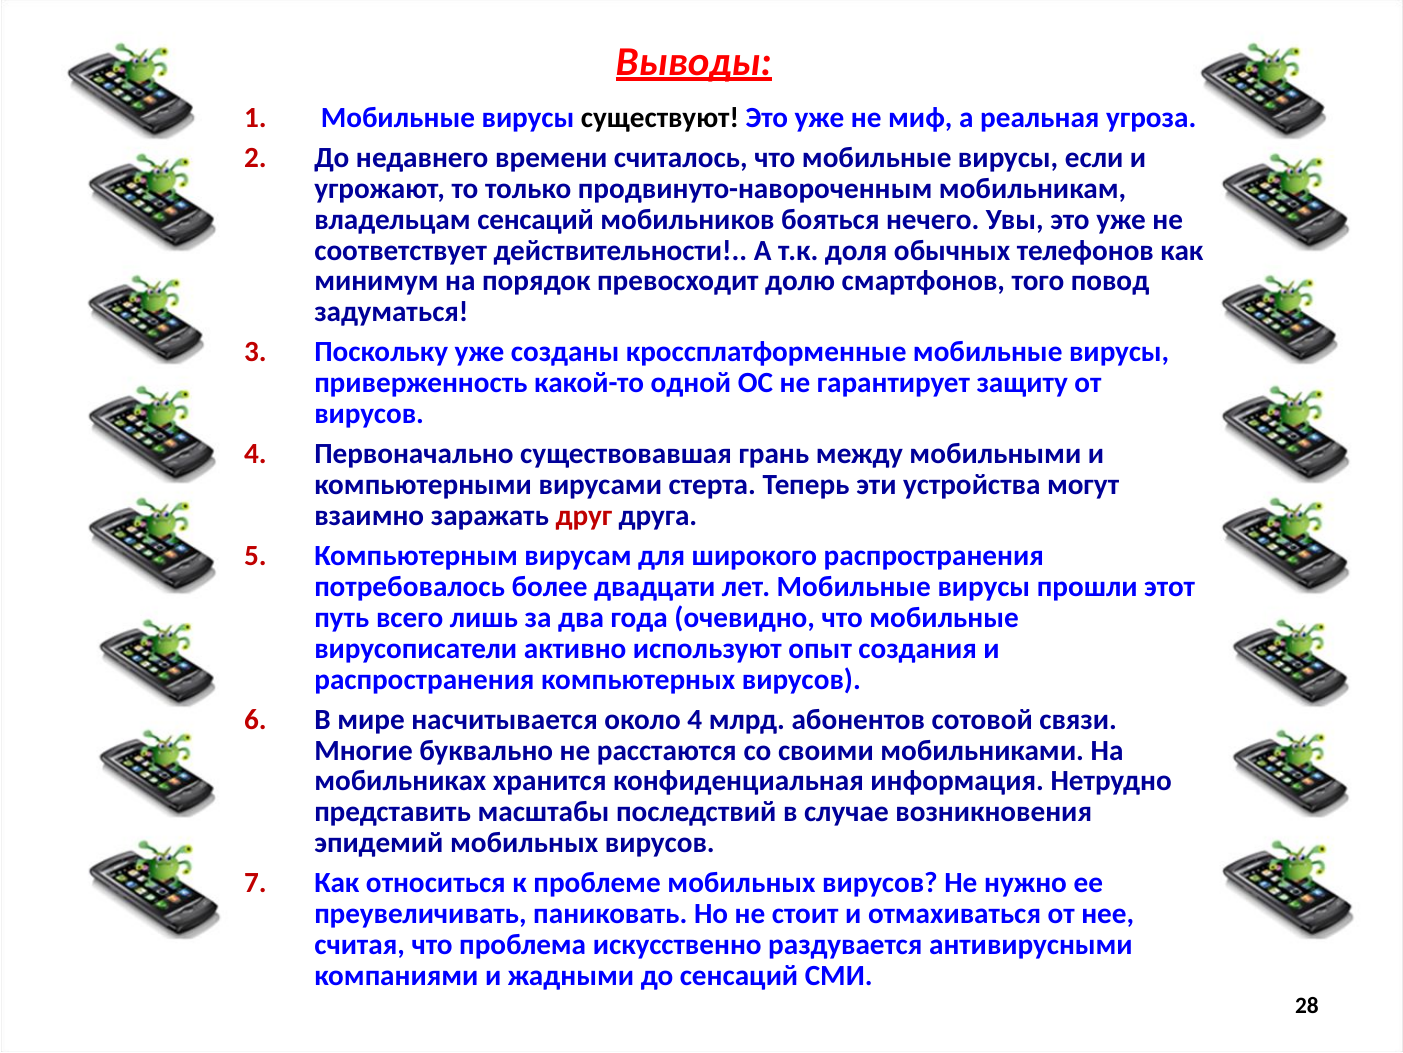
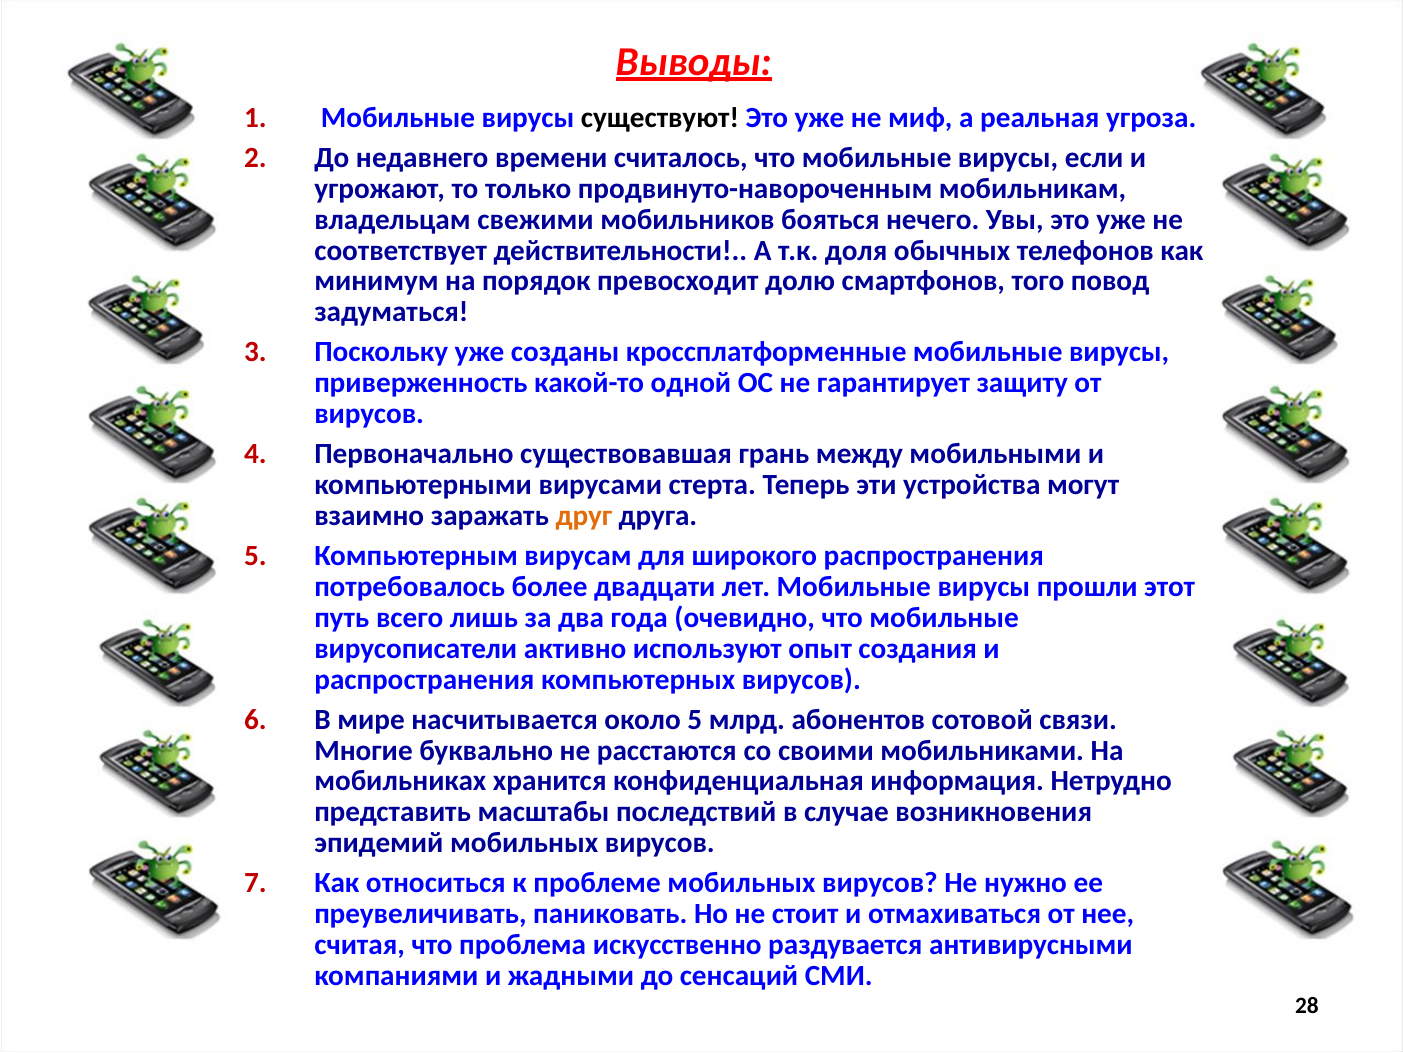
владельцам сенсаций: сенсаций -> свежими (535, 219)
друг colour: red -> orange (584, 515)
около 4: 4 -> 5 (695, 719)
